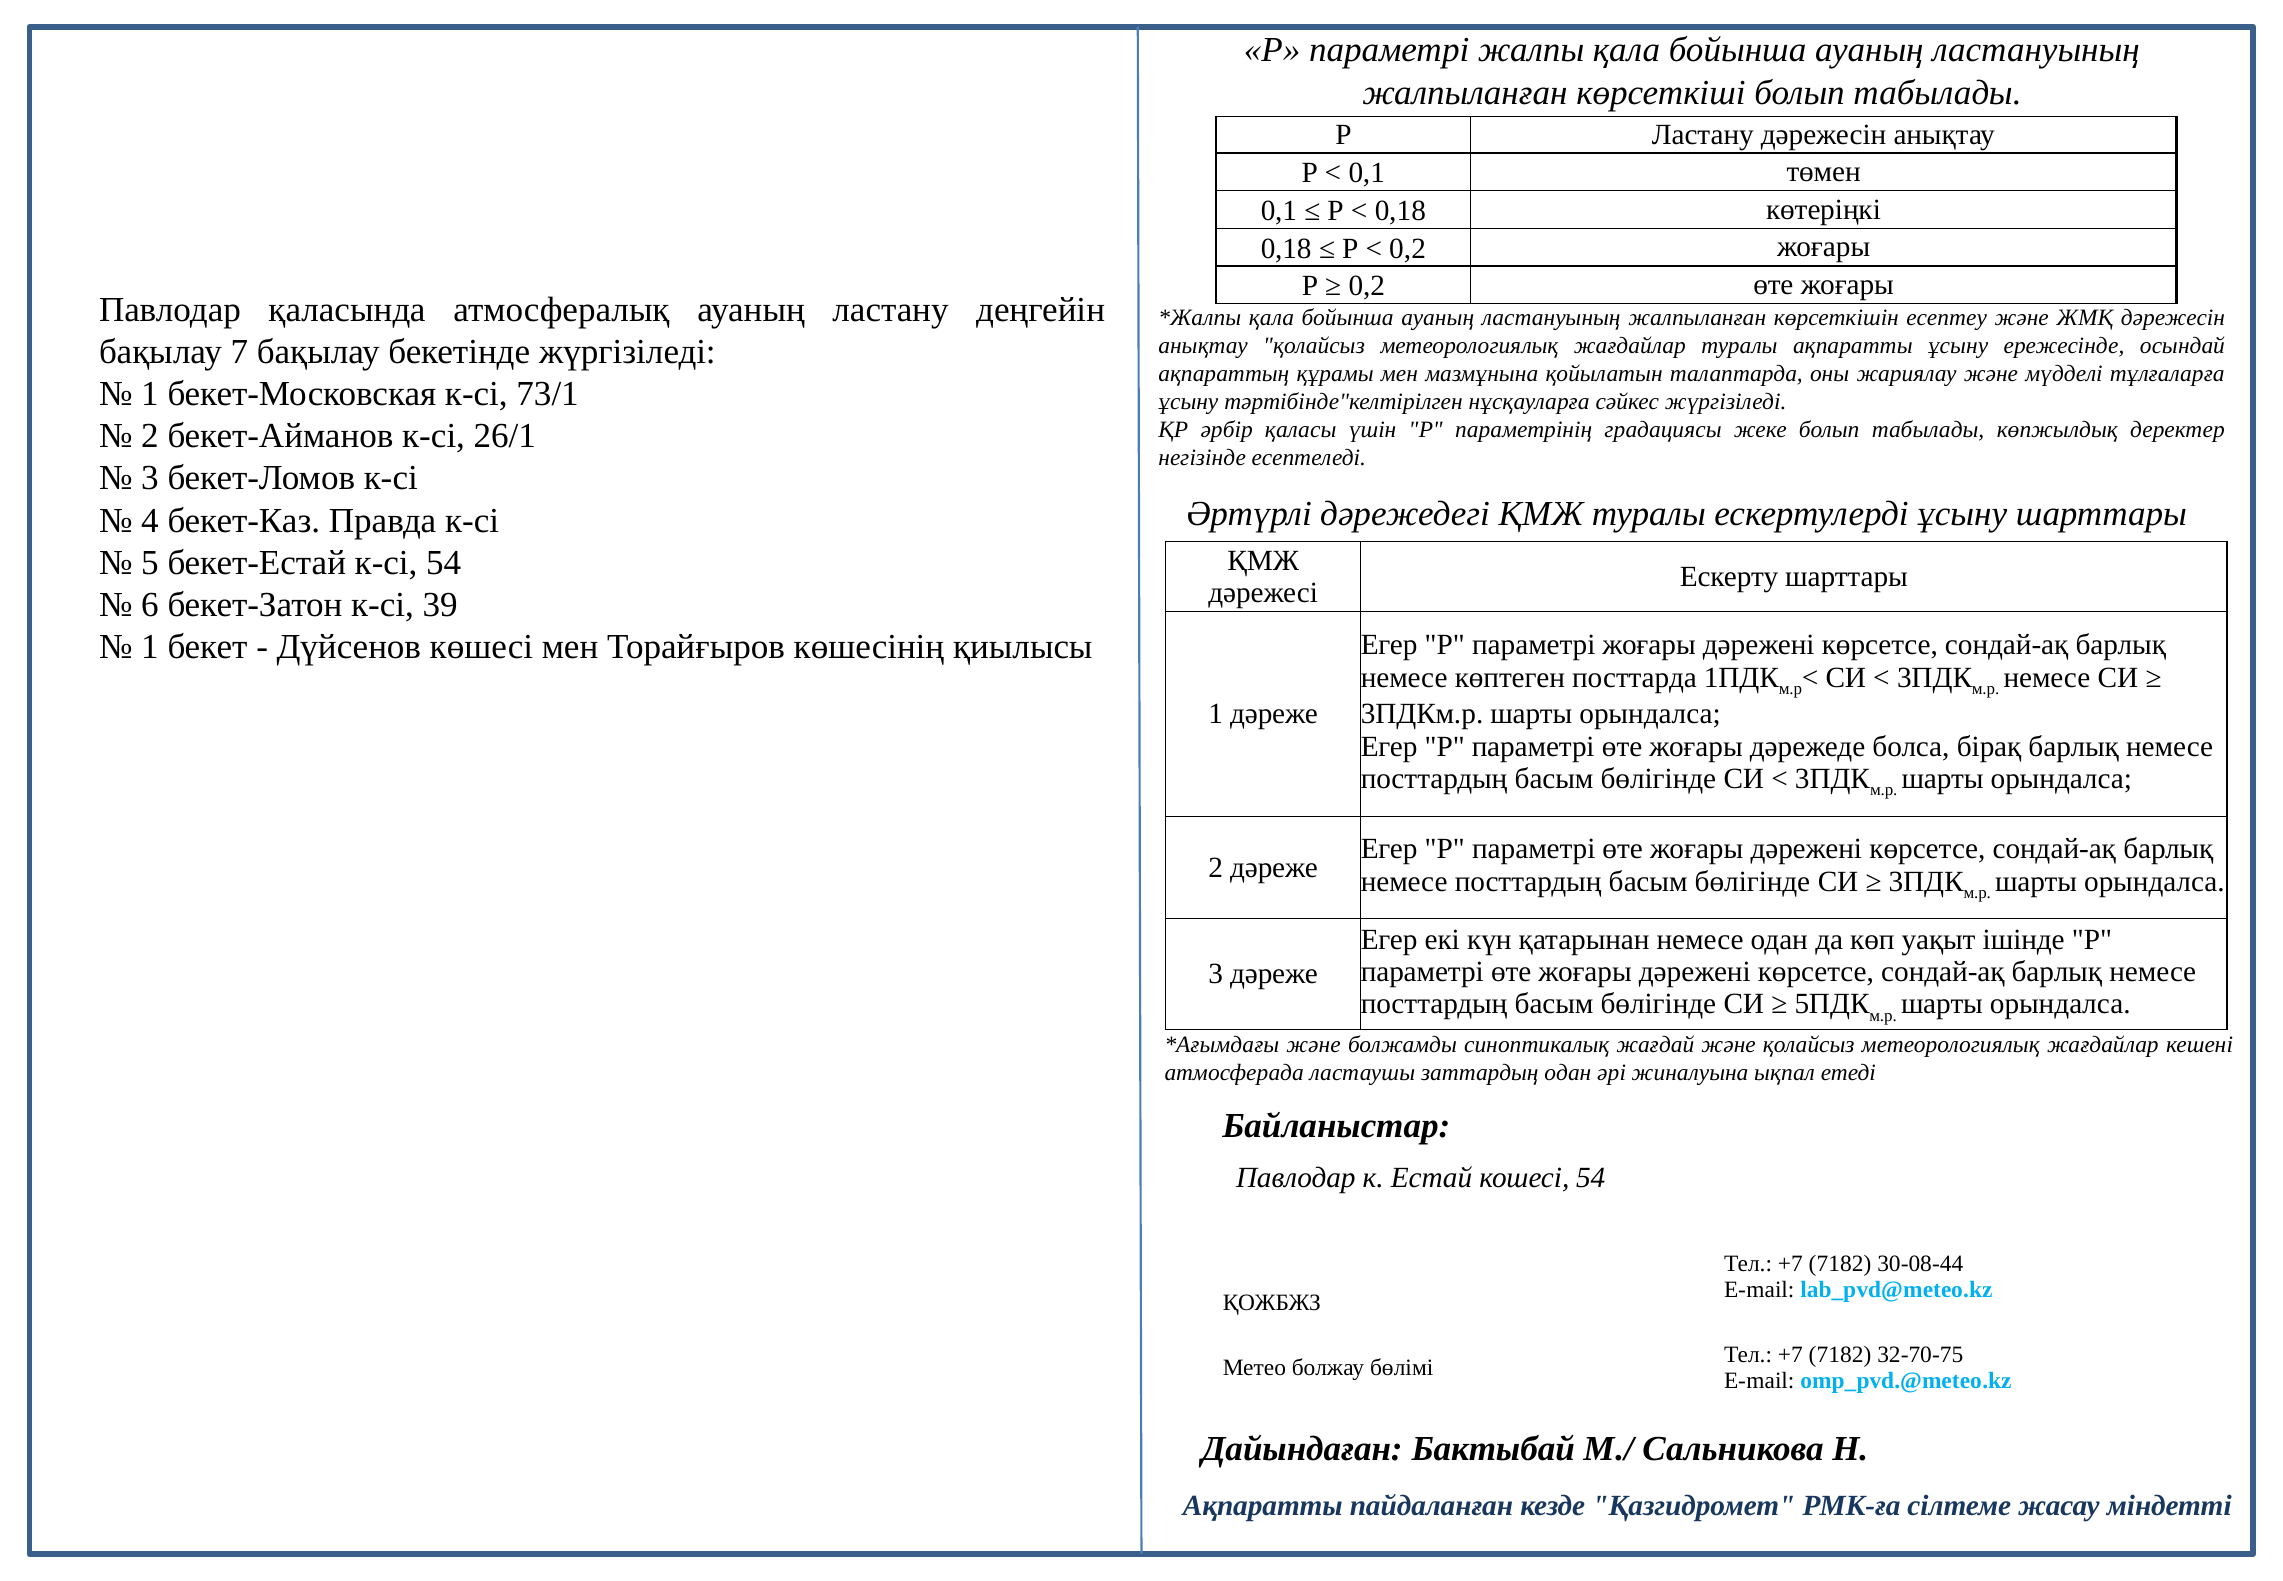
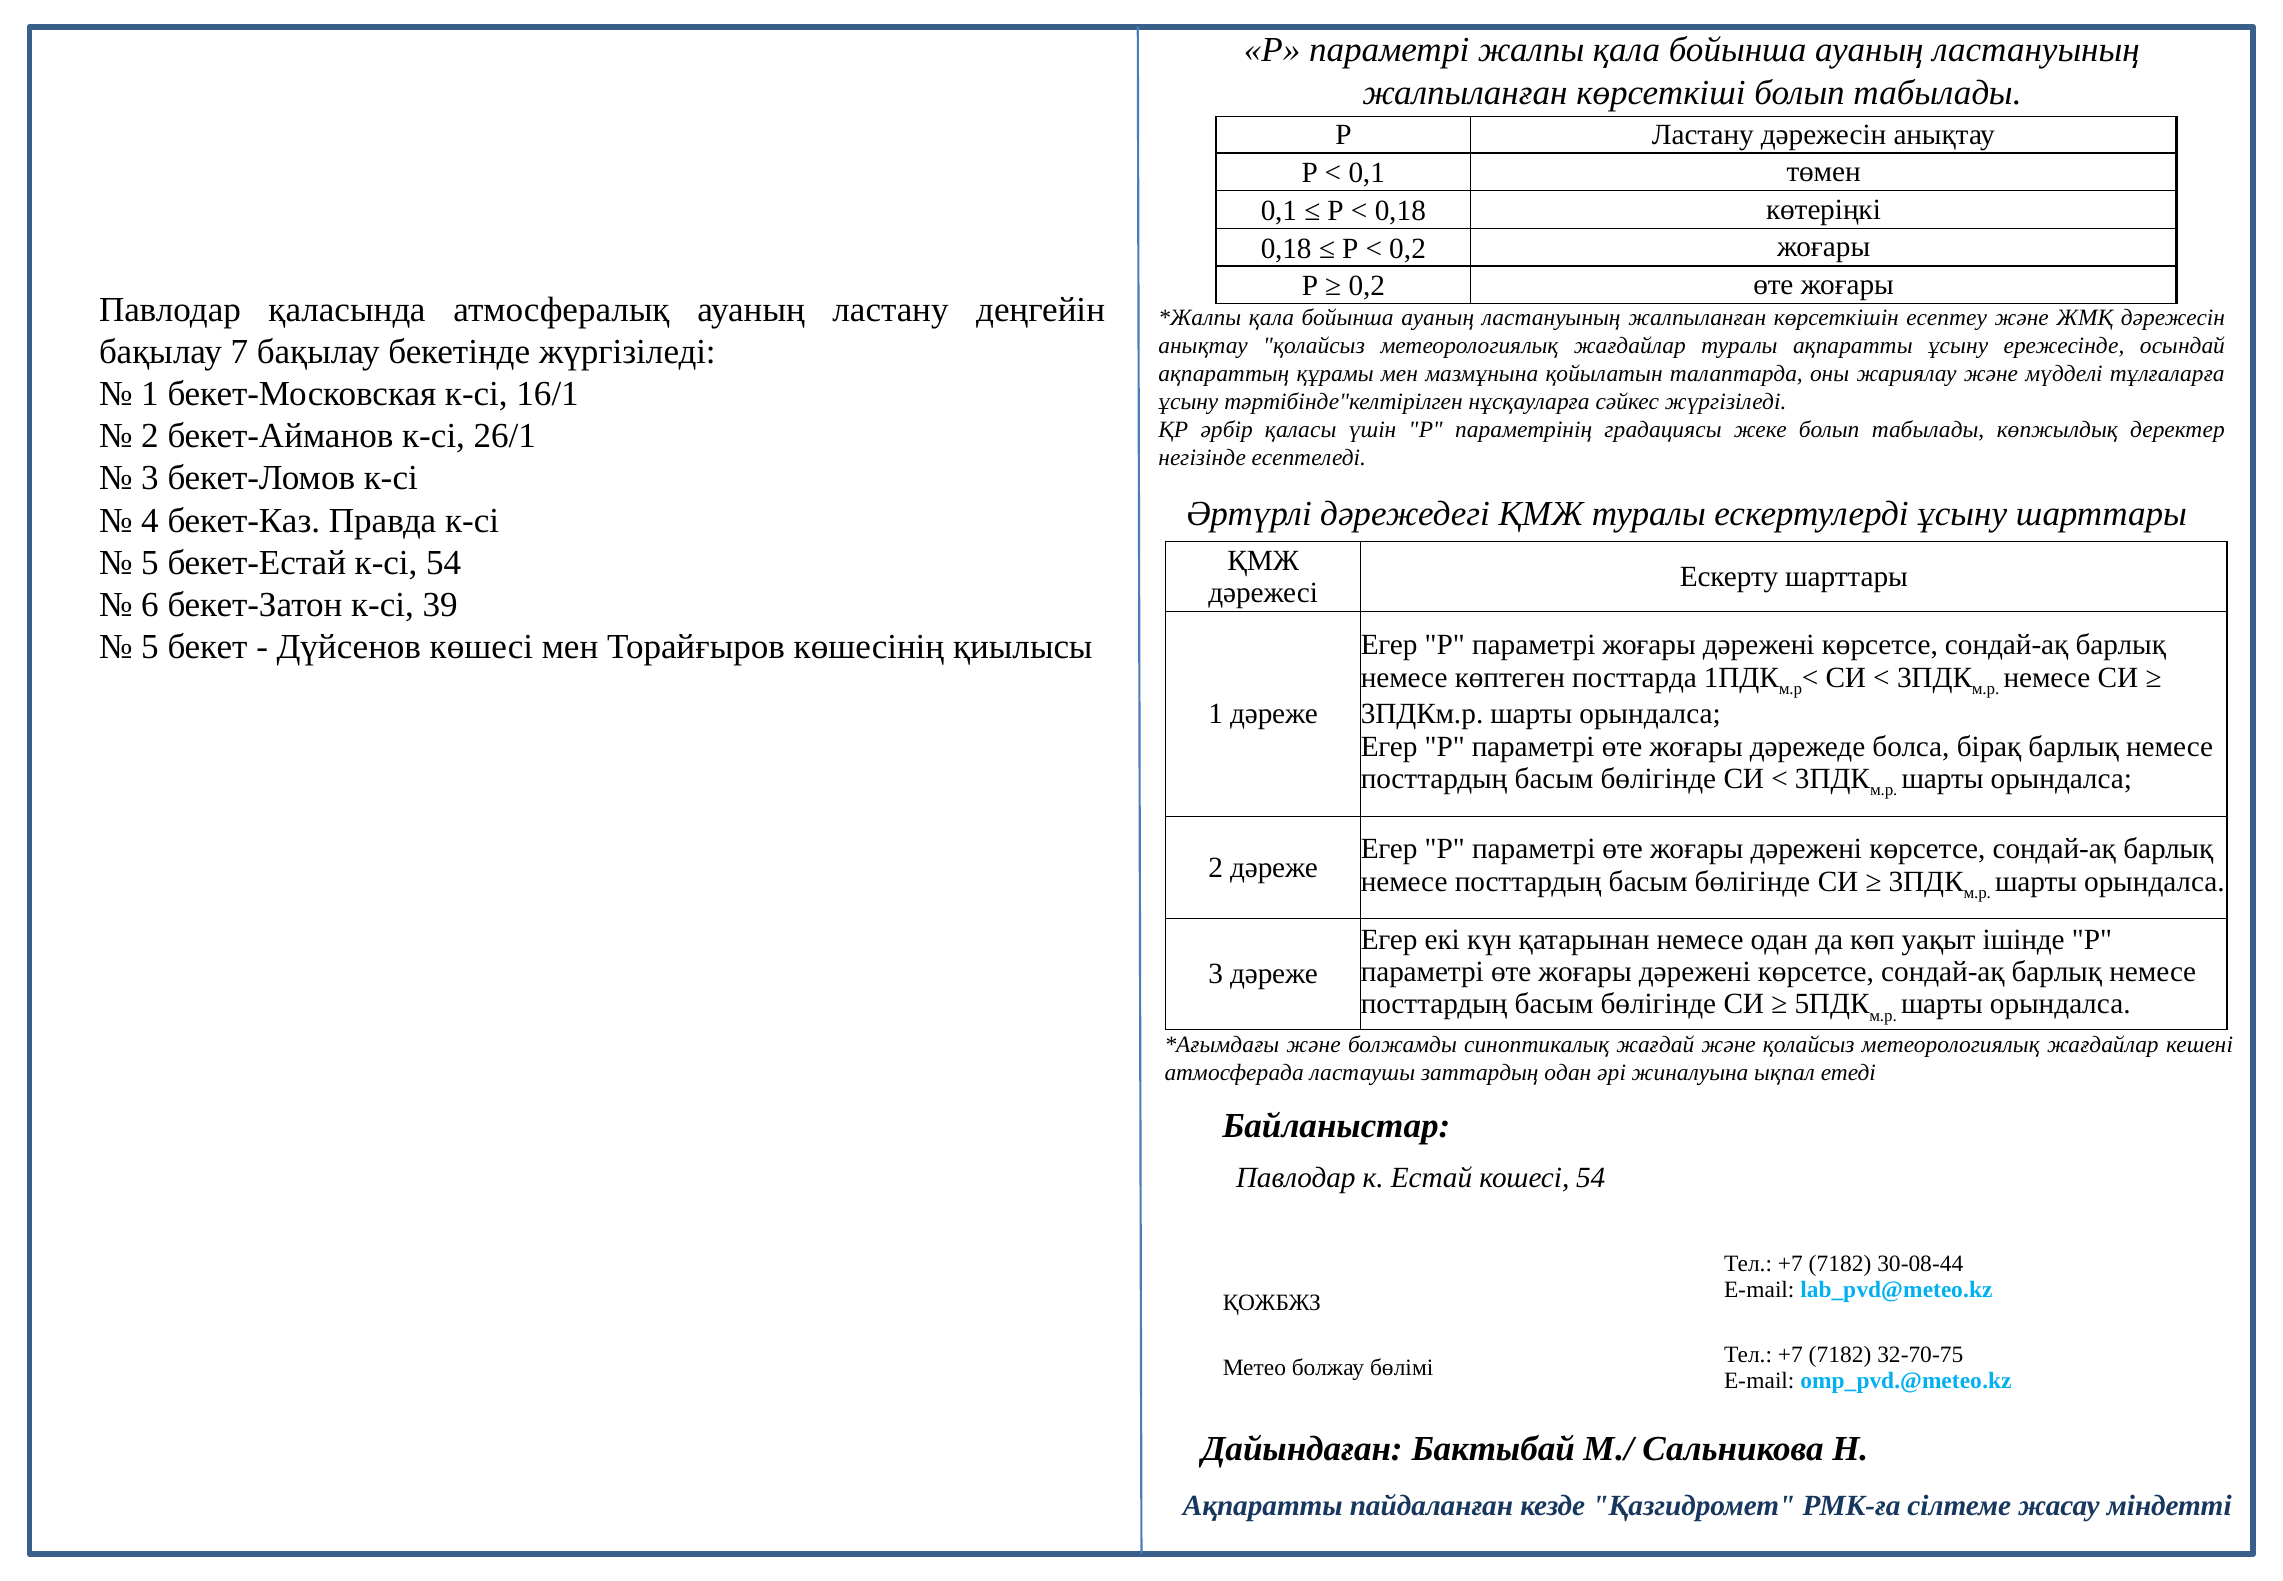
73/1: 73/1 -> 16/1 (548, 394)
1: 1 -> 5 (150, 647)
